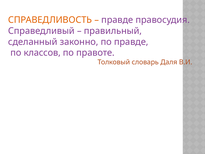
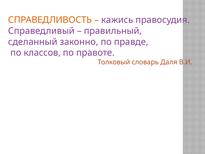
правде: правде -> кажись (117, 20)
